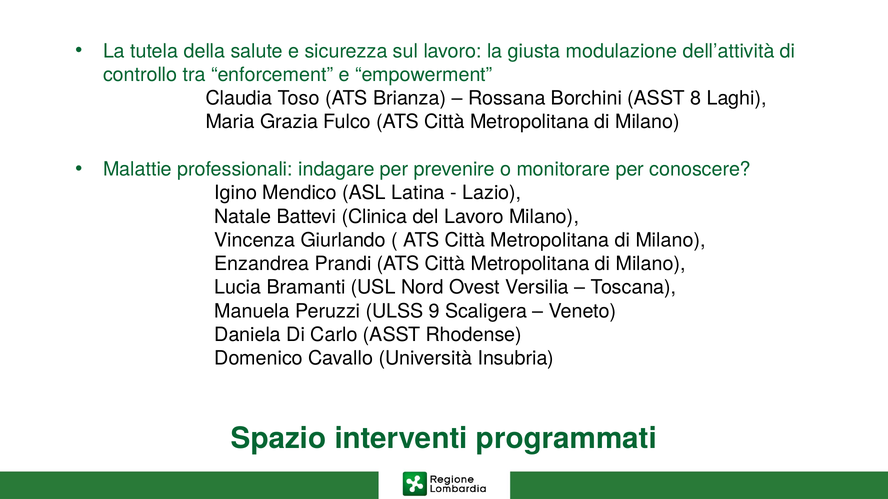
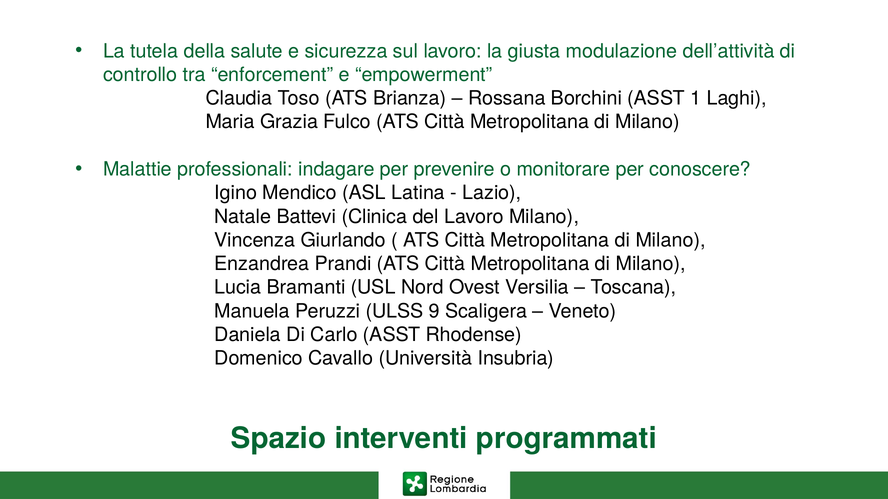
8: 8 -> 1 (696, 98)
